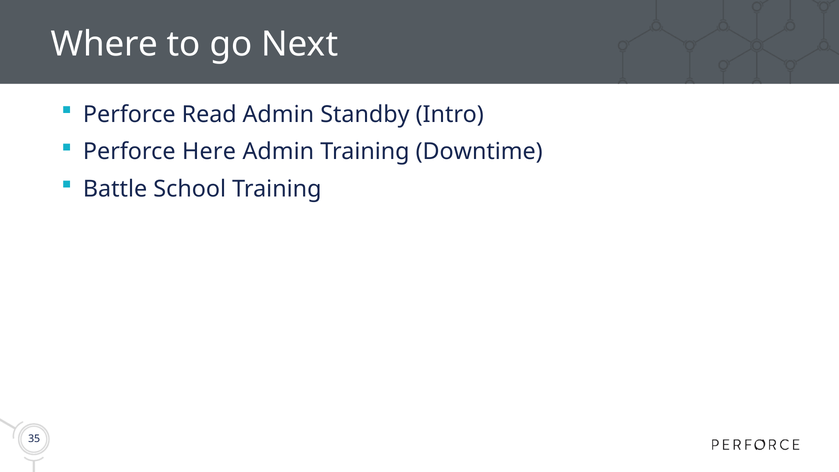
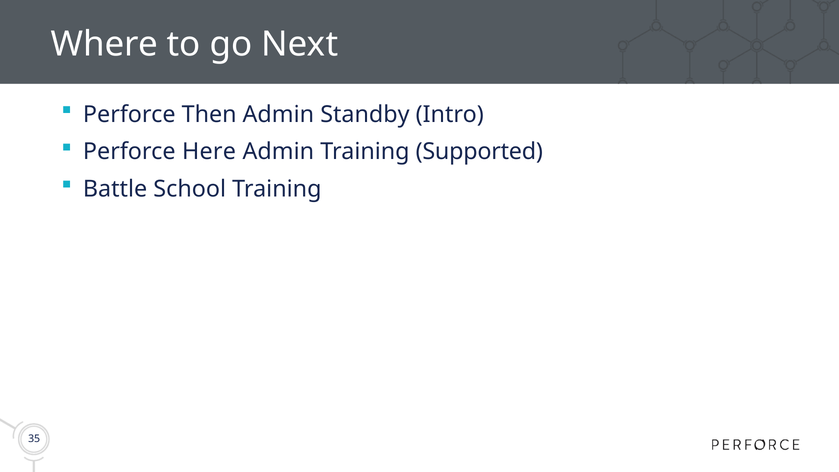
Read: Read -> Then (209, 114)
Downtime: Downtime -> Supported (479, 152)
